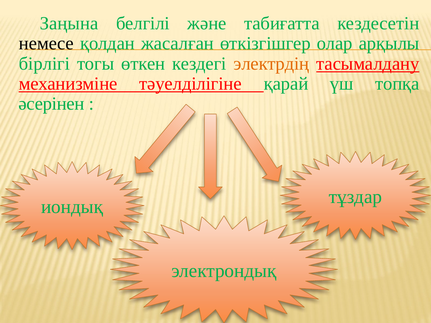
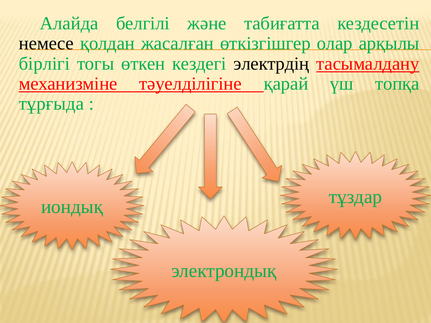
Заңына: Заңына -> Алайда (69, 24)
электрдің colour: orange -> black (271, 64)
әсерінен: әсерінен -> тұрғыда (51, 104)
